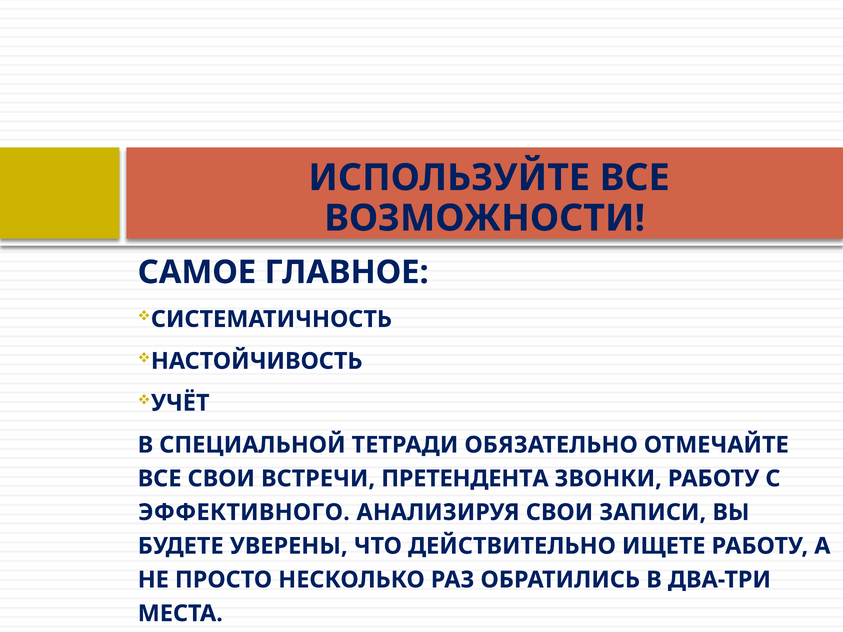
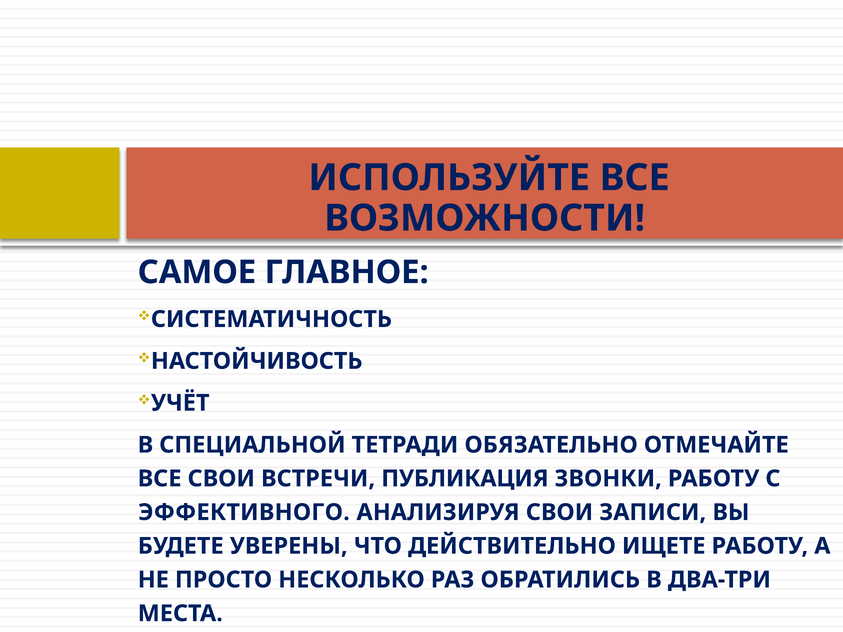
ПРЕТЕНДЕНТА: ПРЕТЕНДЕНТА -> ПУБЛИКАЦИЯ (465, 479)
